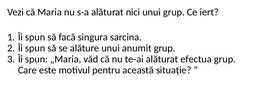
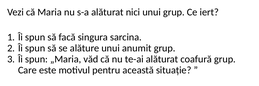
efectua: efectua -> coafură (196, 59)
